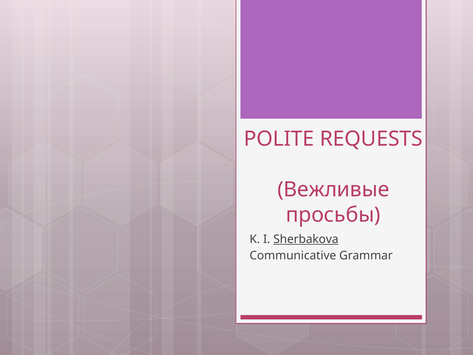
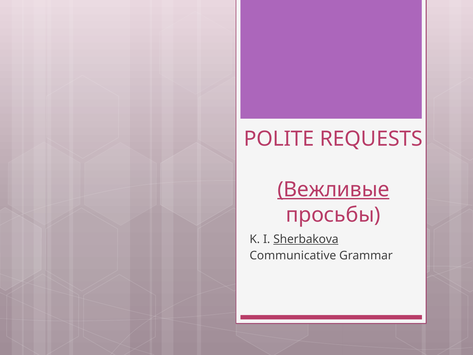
Вежливые underline: none -> present (333, 189)
